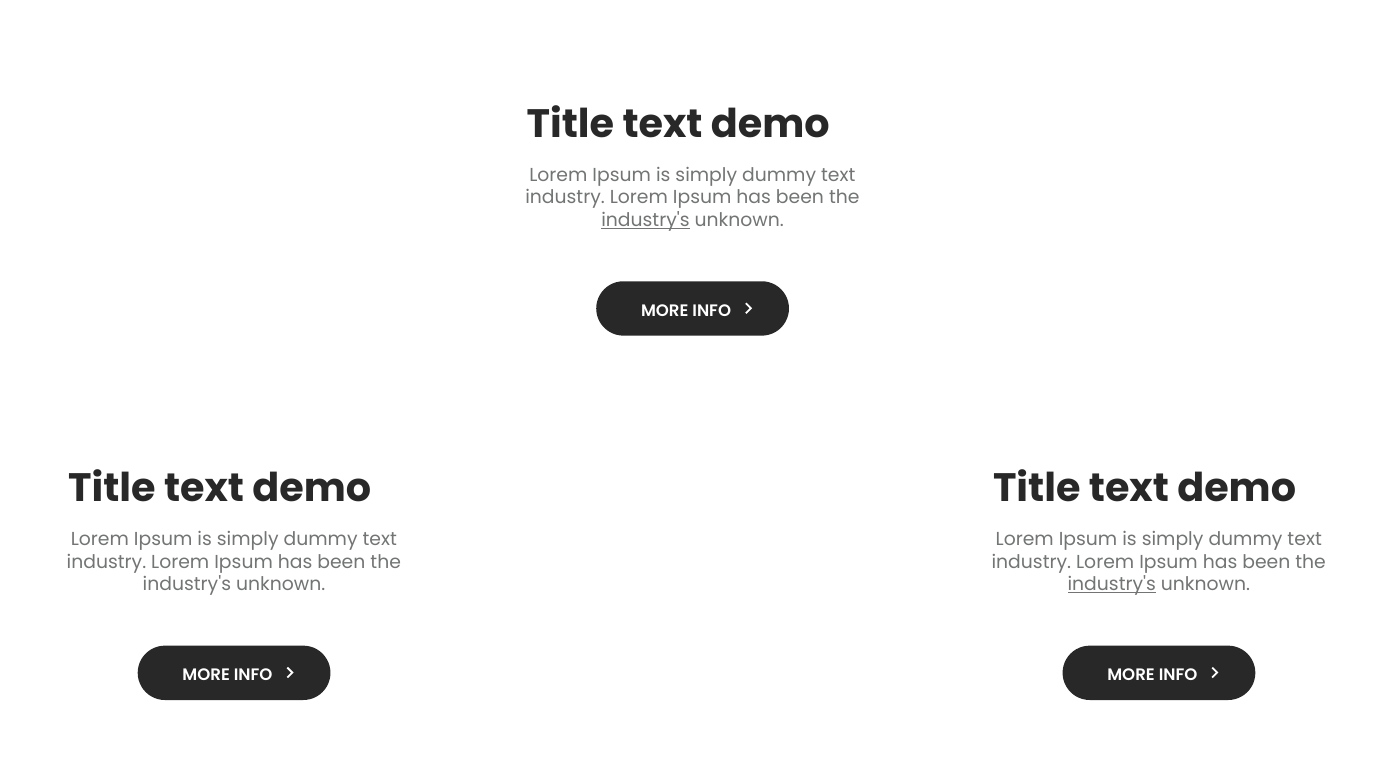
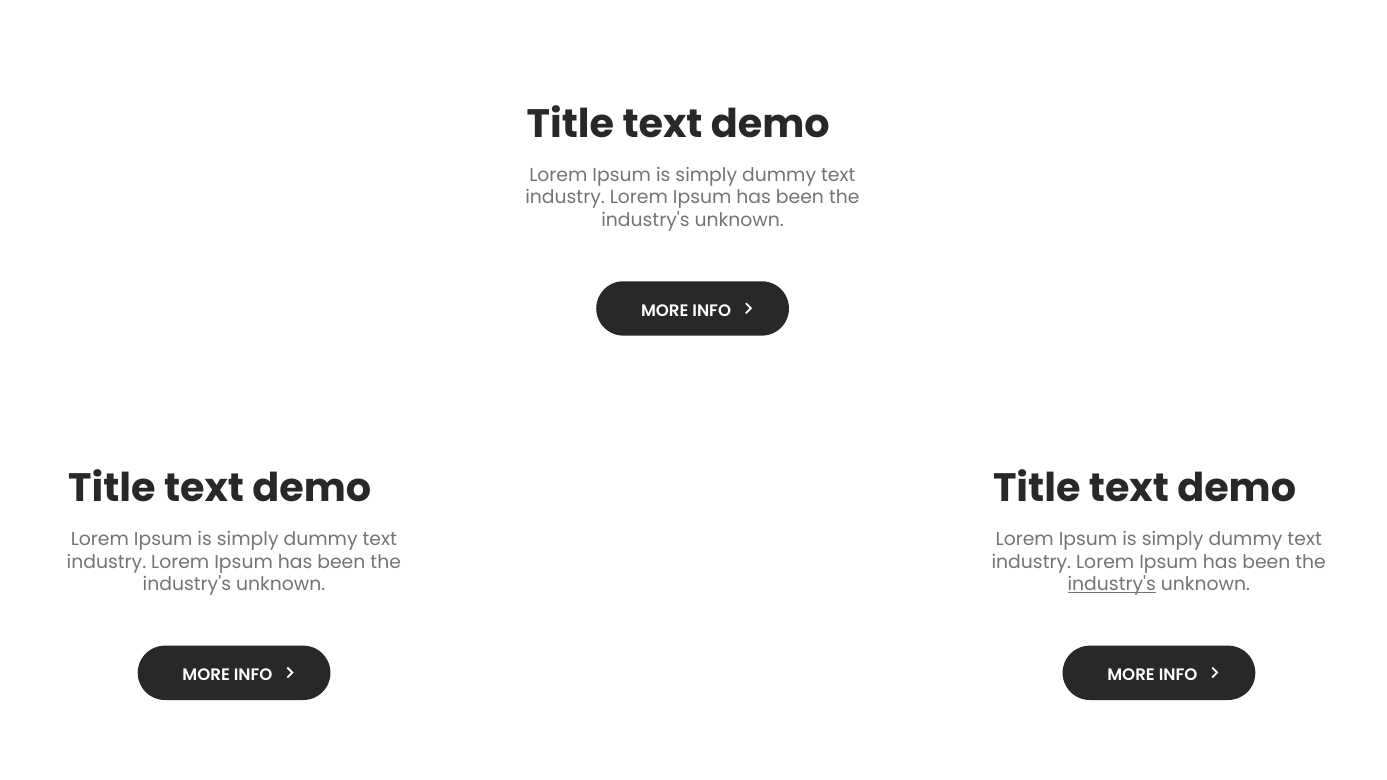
industry's underline: present -> none (645, 220)
